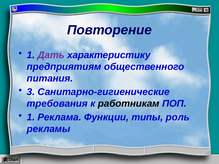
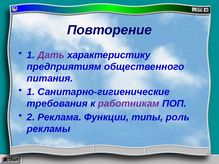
3: 3 -> 1 (31, 92)
работникам colour: black -> purple (129, 104)
1: 1 -> 2 (31, 117)
